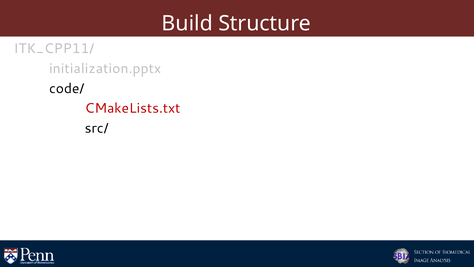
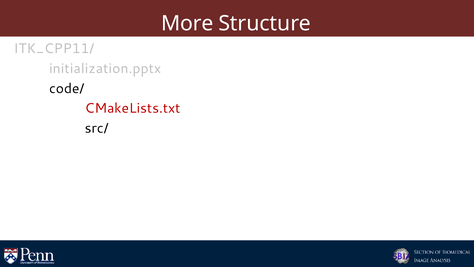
Build: Build -> More (187, 23)
